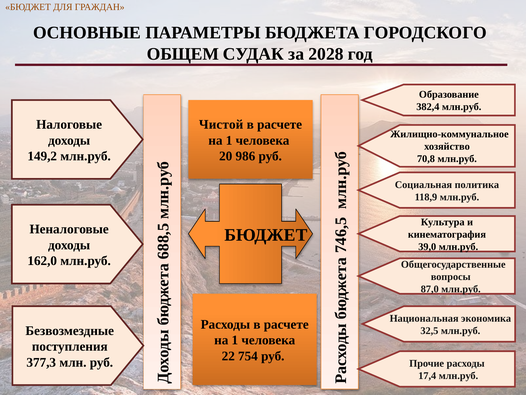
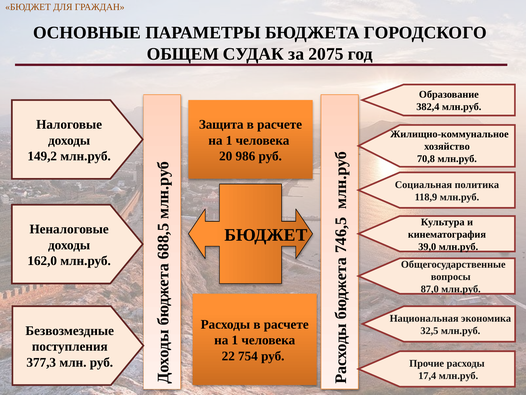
2028: 2028 -> 2075 (326, 54)
Чистой: Чистой -> Защита (221, 124)
